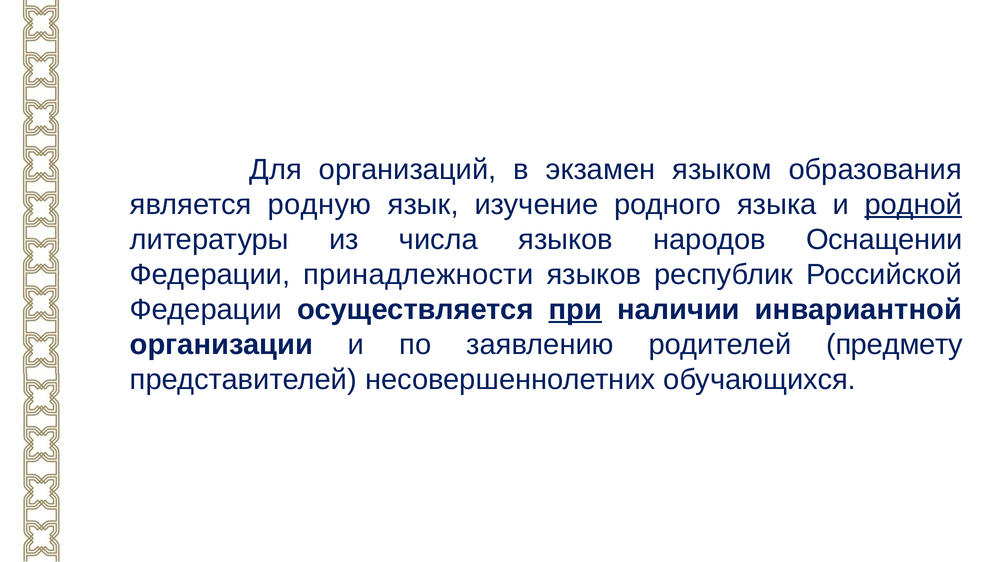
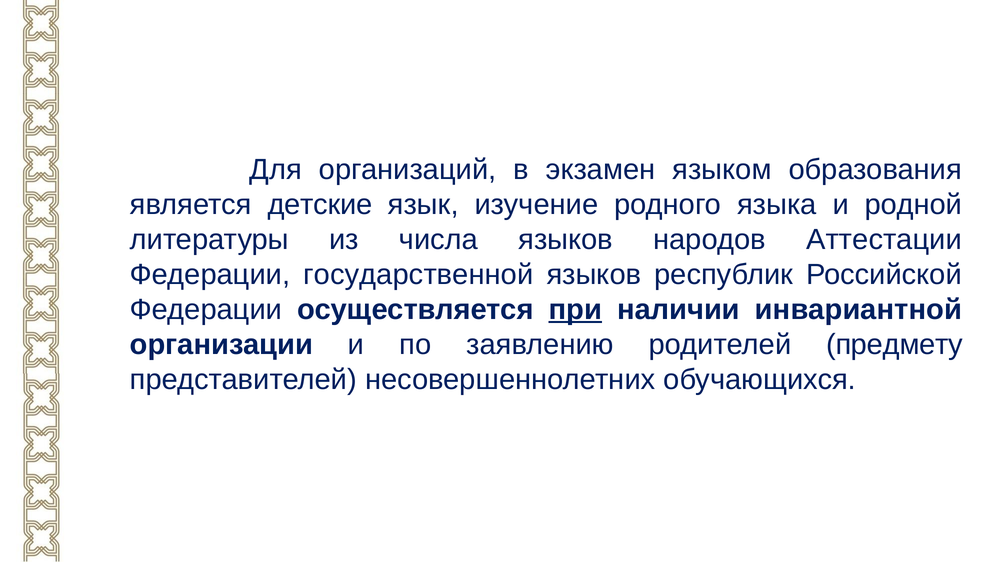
родную: родную -> детские (320, 205)
родной underline: present -> none (913, 205)
Оснащении: Оснащении -> Аттестации (884, 240)
принадлежности: принадлежности -> государственной (418, 275)
